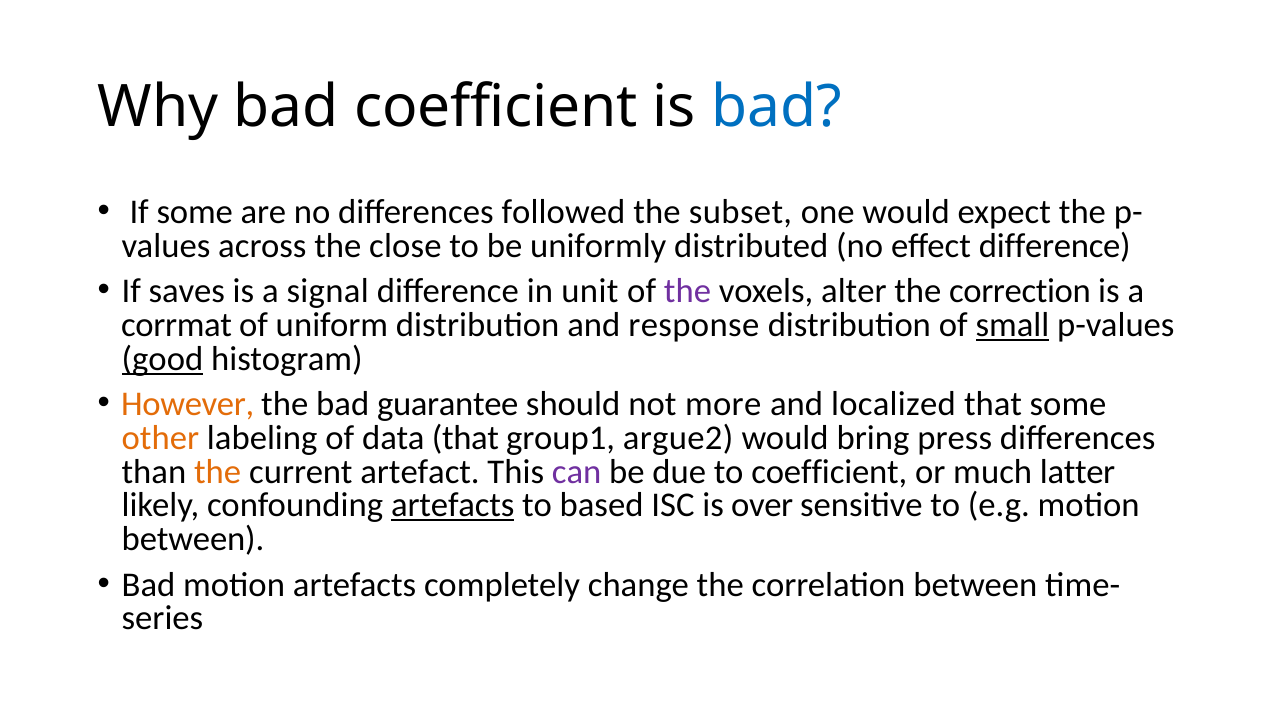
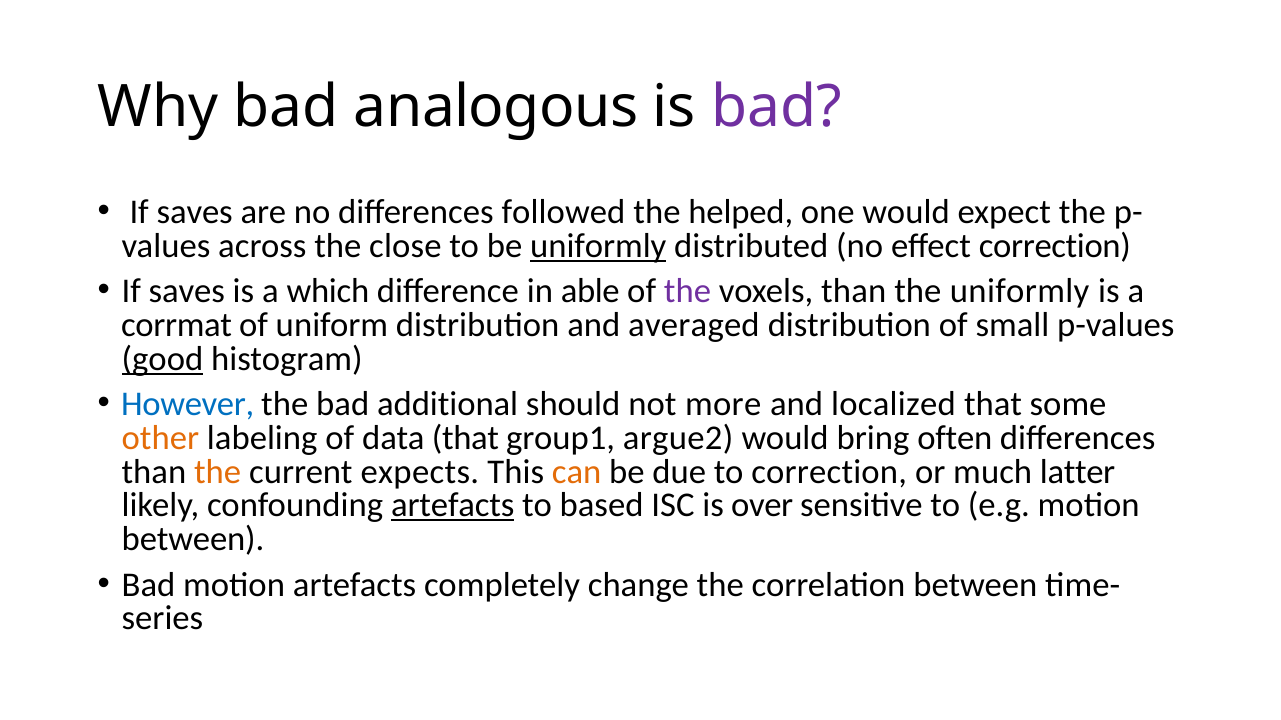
bad coefficient: coefficient -> analogous (496, 108)
bad colour: blue -> purple (776, 108)
some: some -> saves (195, 212)
subset: subset -> helped (741, 212)
uniformly underline: none -> present (598, 246)
effect difference: difference -> correction (1055, 246)
signal: signal -> which (328, 292)
unit: unit -> able (590, 292)
voxels alter: alter -> than (854, 292)
the correction: correction -> uniformly (1020, 292)
response: response -> averaged (694, 325)
small underline: present -> none (1012, 325)
However colour: orange -> blue (188, 405)
guarantee: guarantee -> additional (448, 405)
press: press -> often (955, 438)
artefact: artefact -> expects (420, 472)
can colour: purple -> orange (577, 472)
to coefficient: coefficient -> correction (829, 472)
